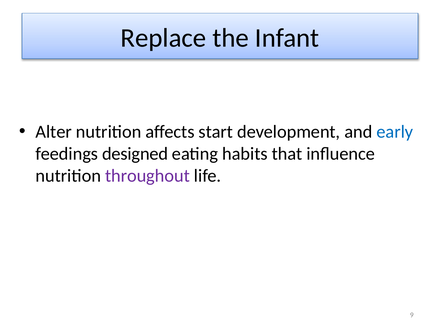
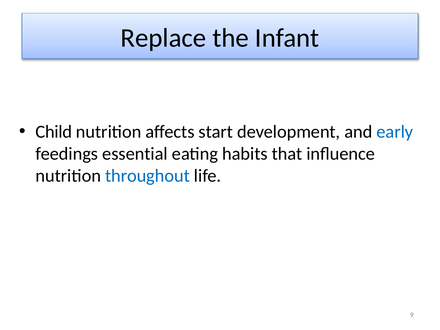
Alter: Alter -> Child (54, 132)
designed: designed -> essential (135, 154)
throughout colour: purple -> blue (147, 176)
